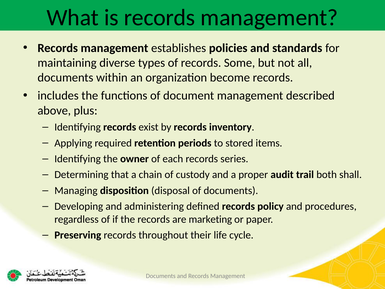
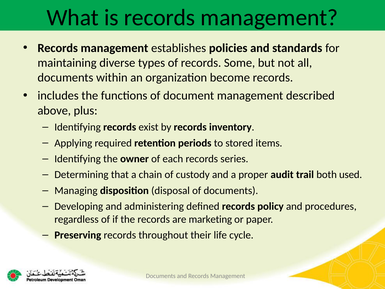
shall: shall -> used (351, 175)
